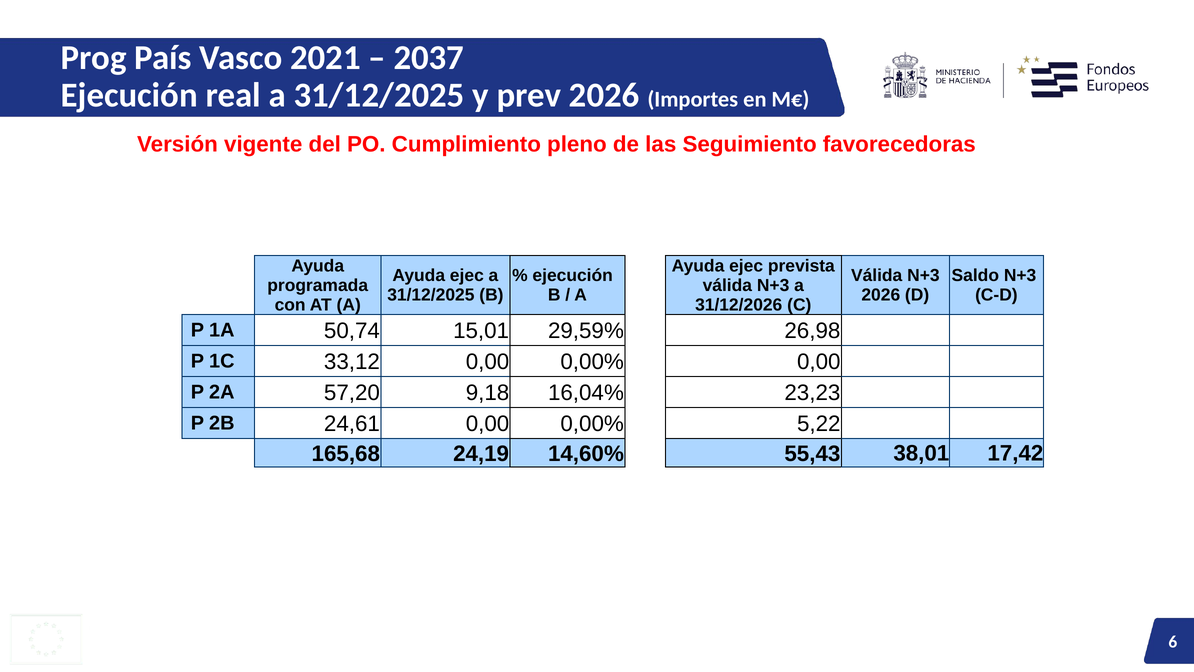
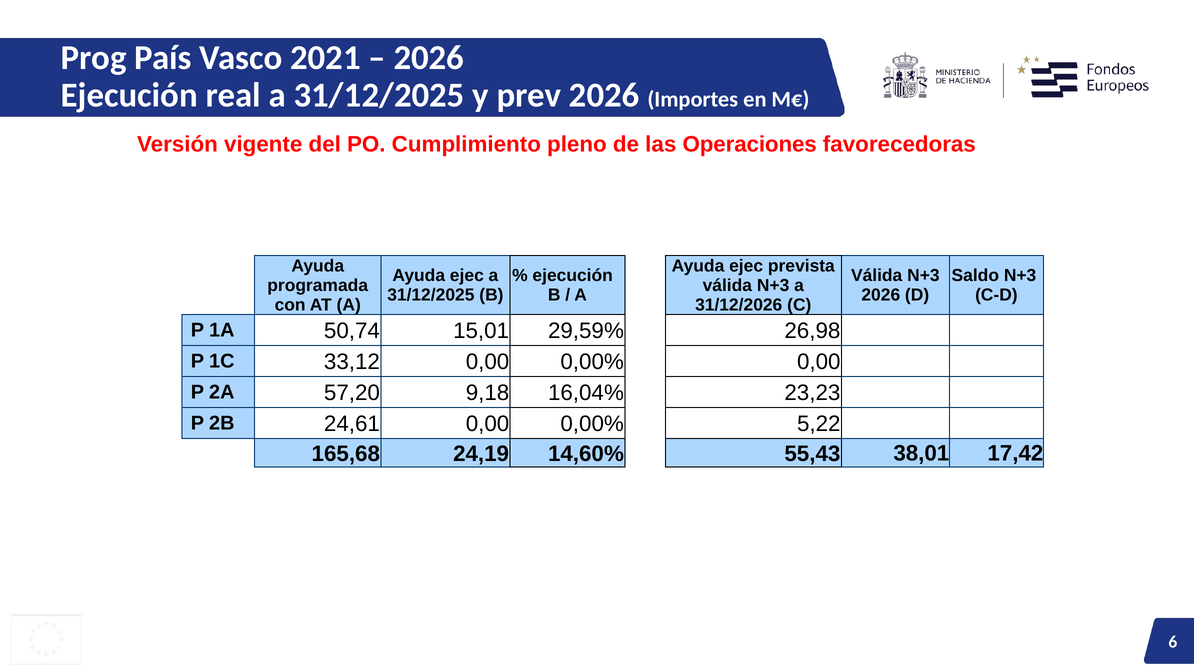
2037: 2037 -> 2026 (429, 58)
Seguimiento: Seguimiento -> Operaciones (750, 144)
